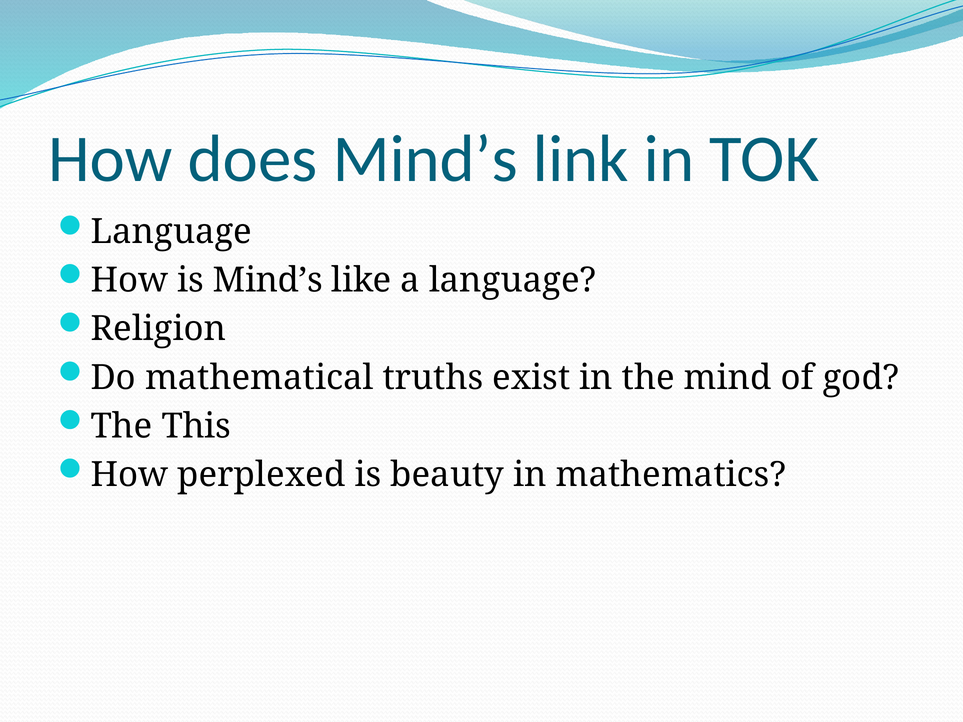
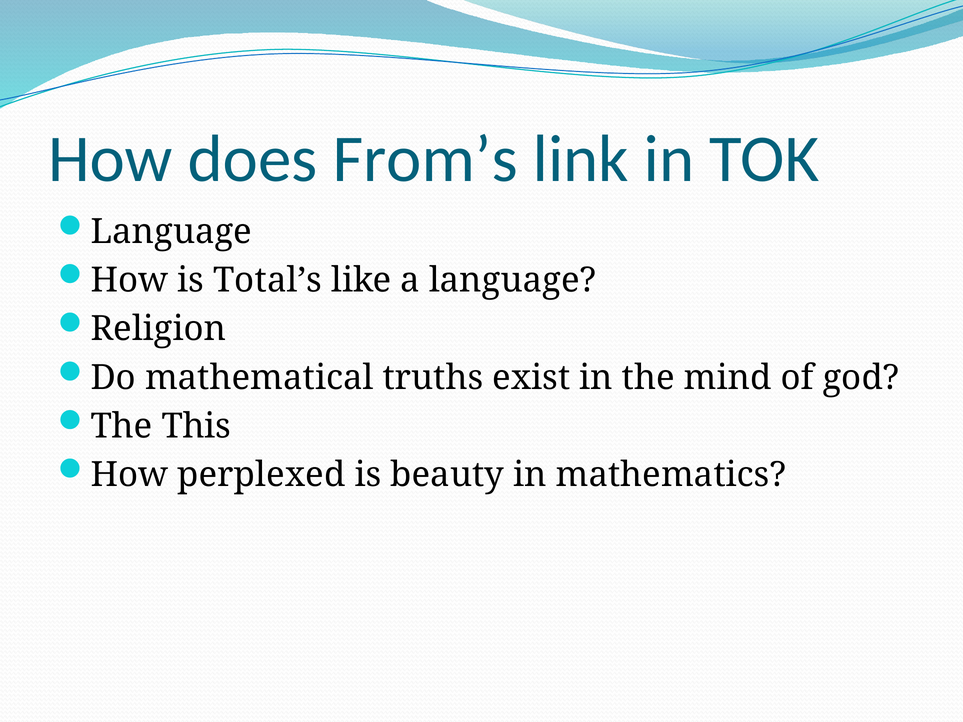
does Mind’s: Mind’s -> From’s (425, 159)
is Mind’s: Mind’s -> Total’s (268, 280)
